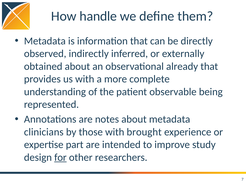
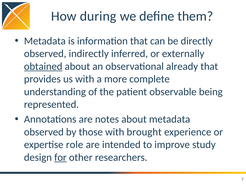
handle: handle -> during (98, 16)
obtained underline: none -> present (43, 67)
clinicians: clinicians -> observed (44, 132)
part: part -> role (75, 145)
